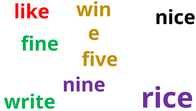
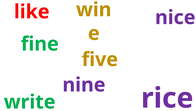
nice colour: black -> purple (175, 17)
